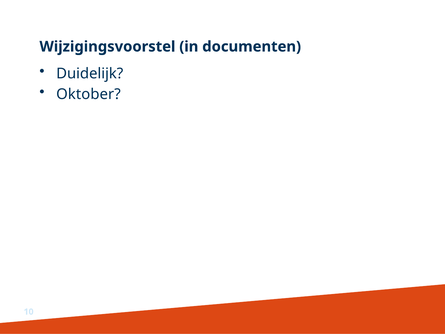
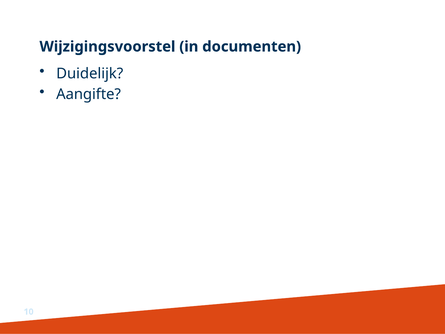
Oktober: Oktober -> Aangifte (89, 94)
